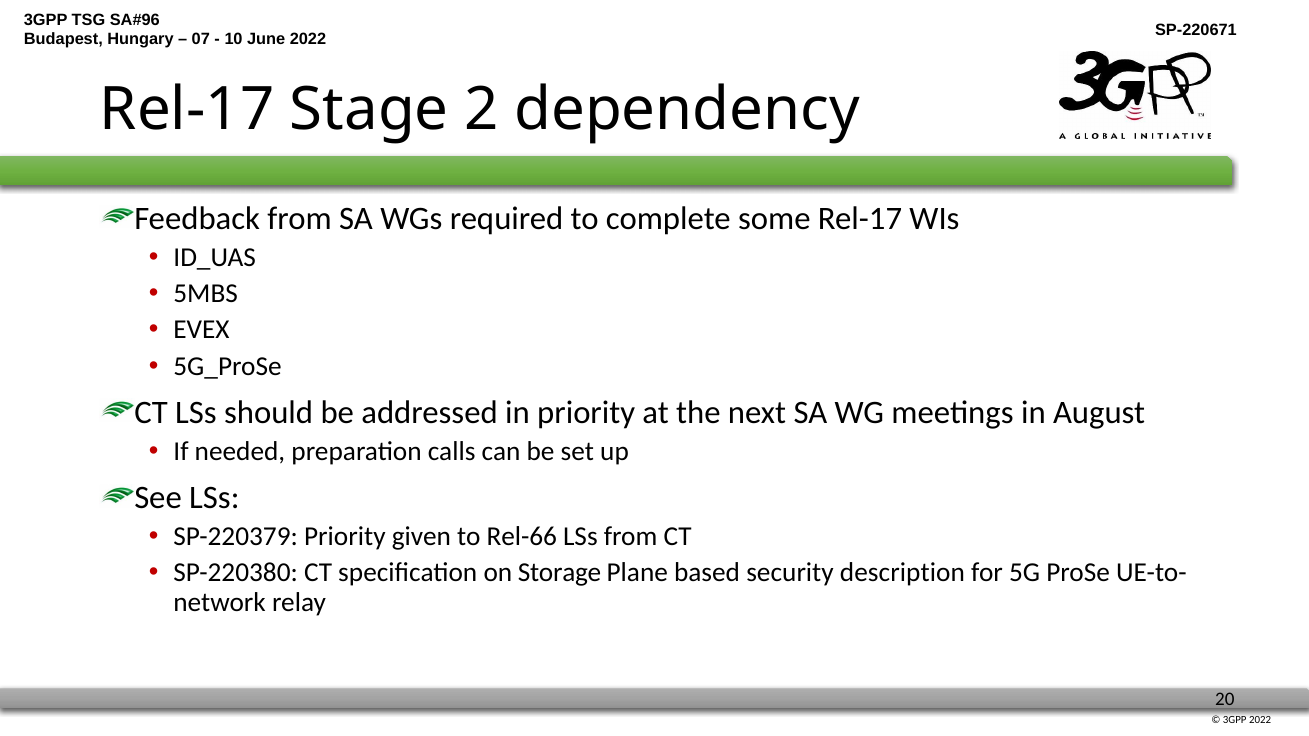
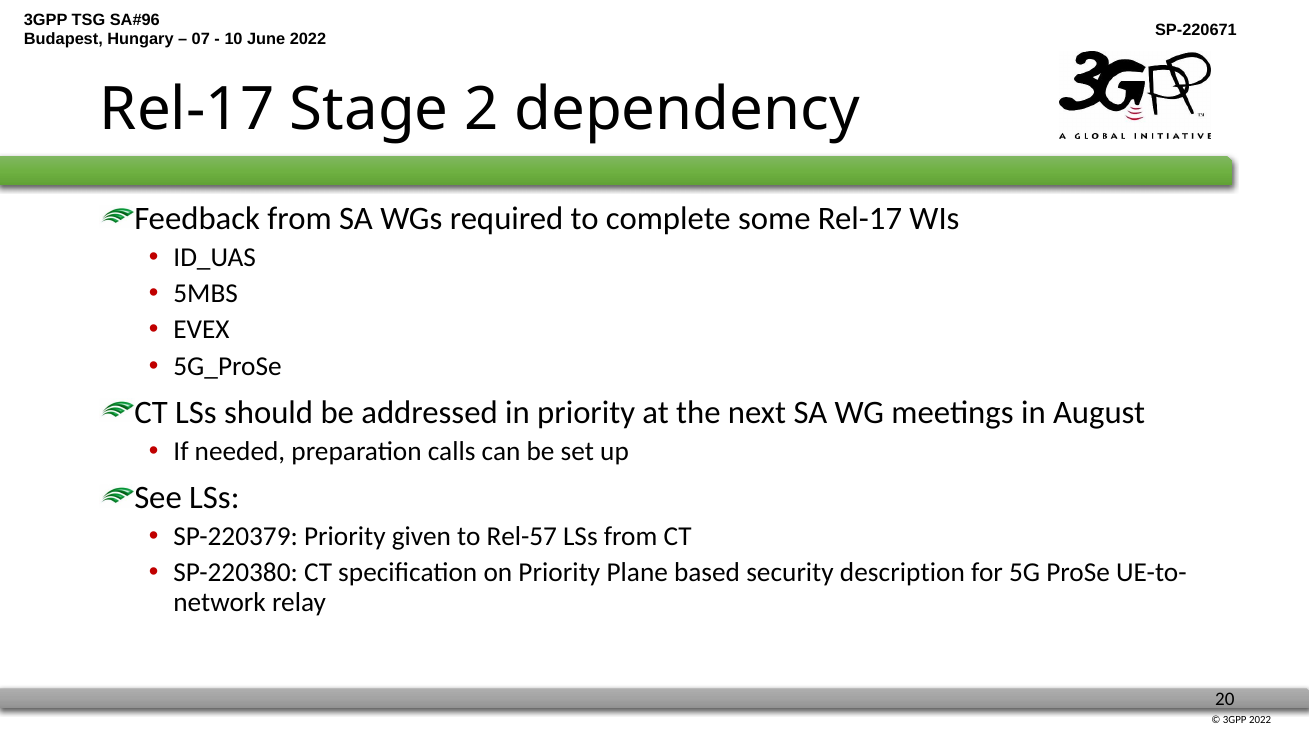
Rel-66: Rel-66 -> Rel-57 (522, 537)
on Storage: Storage -> Priority (559, 573)
